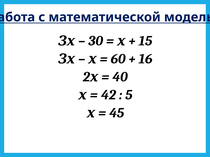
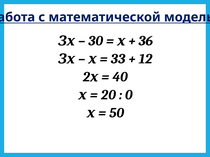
15: 15 -> 36 (146, 41)
60: 60 -> 33 (118, 59)
16: 16 -> 12 (146, 59)
42: 42 -> 20 (109, 95)
5: 5 -> 0 (129, 95)
45: 45 -> 50 (117, 113)
